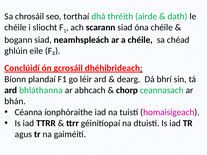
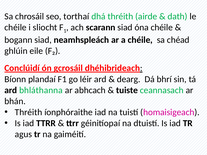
chorp: chorp -> tuiste (127, 90)
Céanna: Céanna -> Thréith (29, 112)
